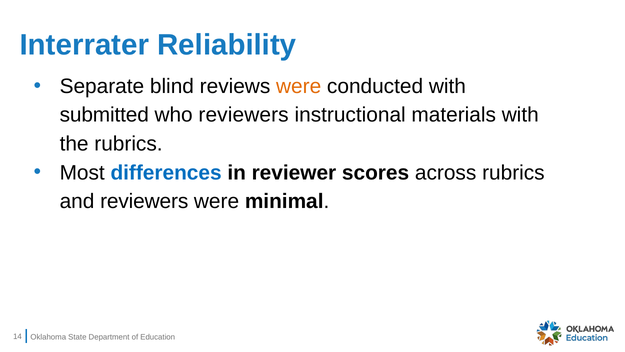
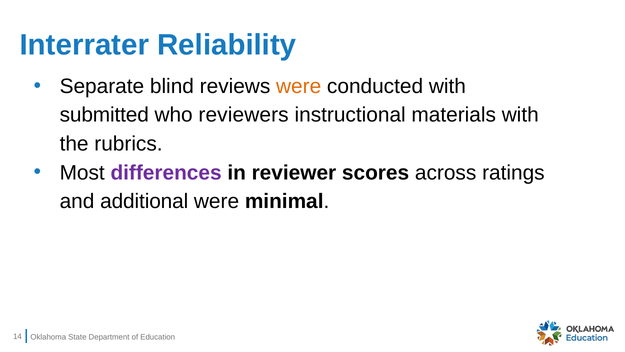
differences colour: blue -> purple (166, 172)
across rubrics: rubrics -> ratings (513, 172)
and reviewers: reviewers -> additional (144, 201)
